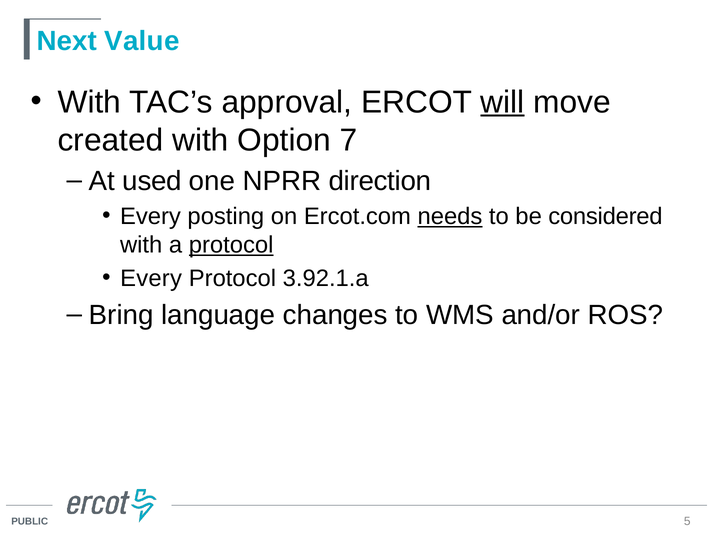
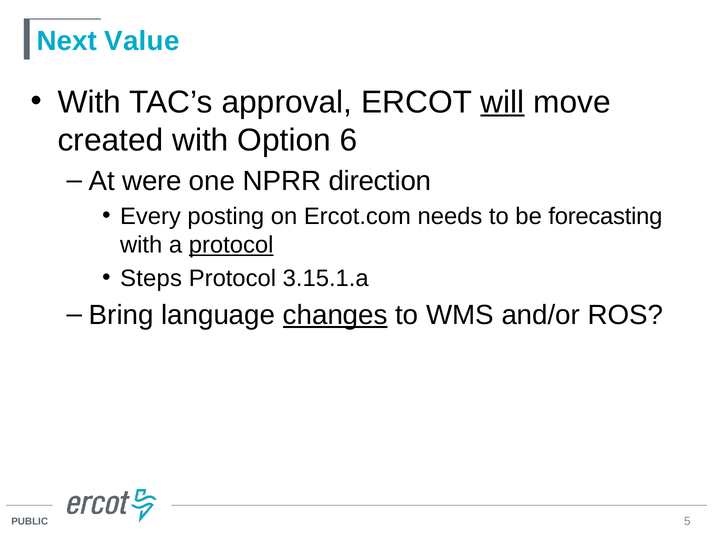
7: 7 -> 6 (349, 140)
used: used -> were (152, 181)
needs underline: present -> none (450, 217)
considered: considered -> forecasting (605, 217)
Every: Every -> Steps (151, 279)
3.92.1.a: 3.92.1.a -> 3.15.1.a (326, 279)
changes underline: none -> present (335, 315)
